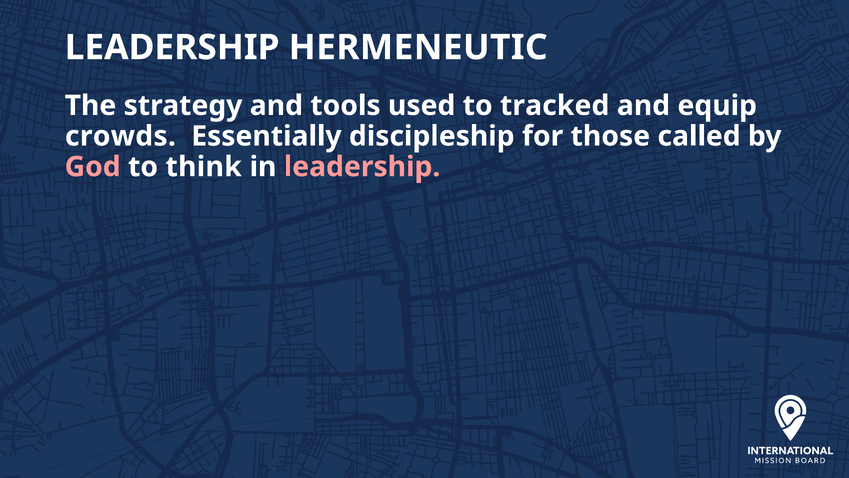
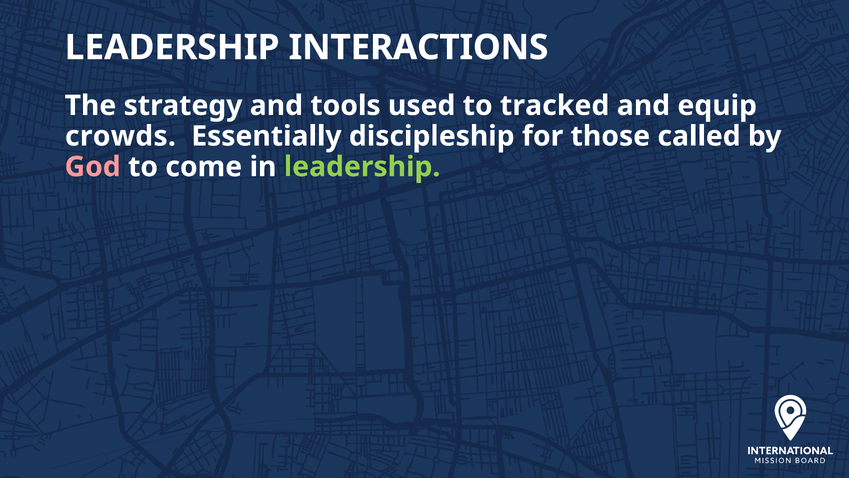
HERMENEUTIC: HERMENEUTIC -> INTERACTIONS (419, 47)
think: think -> come (204, 167)
leadership colour: pink -> light green (362, 167)
